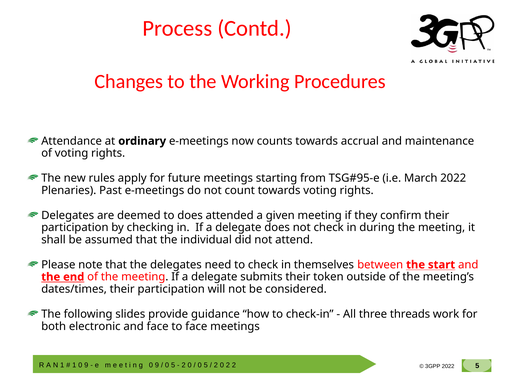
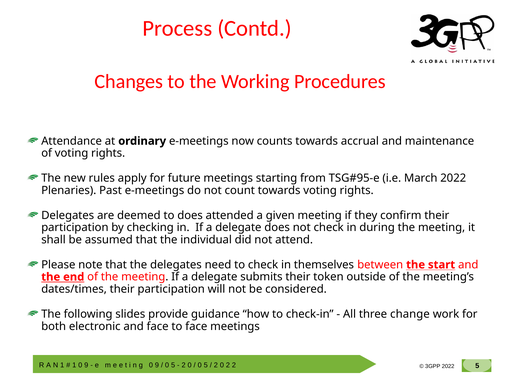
threads: threads -> change (410, 314)
